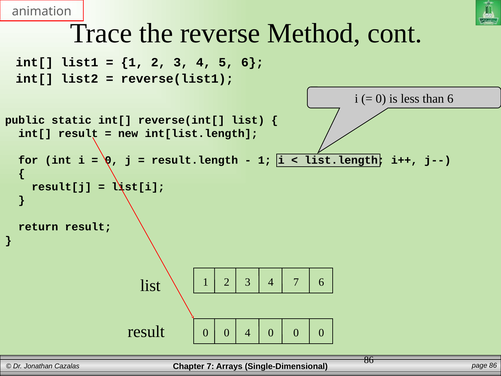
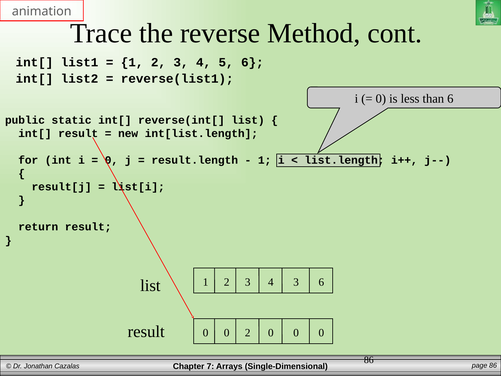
4 7: 7 -> 3 (296, 282)
0 4: 4 -> 2 (248, 333)
